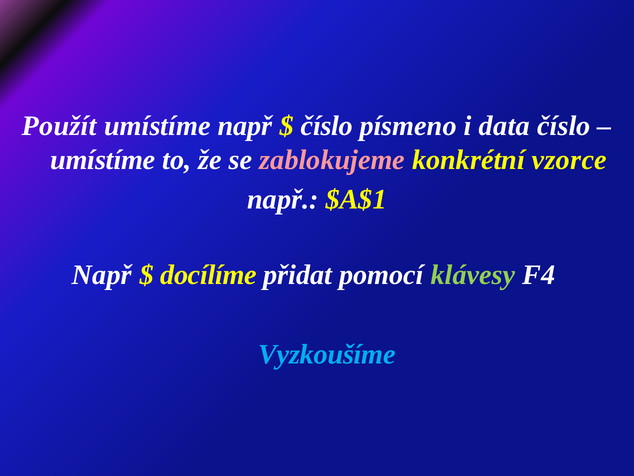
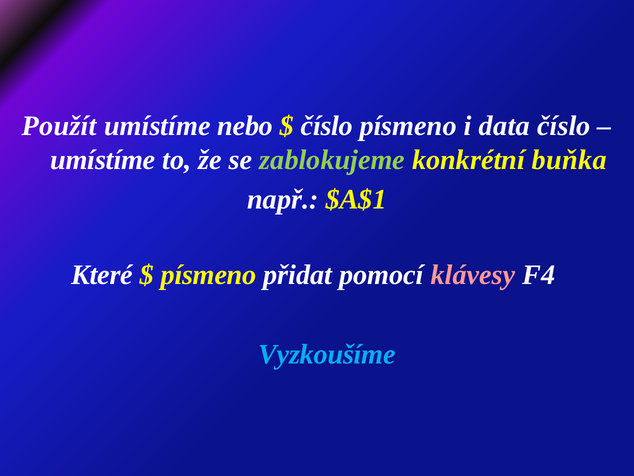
umístíme např: např -> nebo (245, 126)
zablokujeme colour: pink -> light green (332, 160)
vzorce: vzorce -> buňka (569, 160)
Např: Např -> Které (102, 275)
docílíme: docílíme -> písmeno (209, 275)
klávesy colour: light green -> pink (473, 275)
